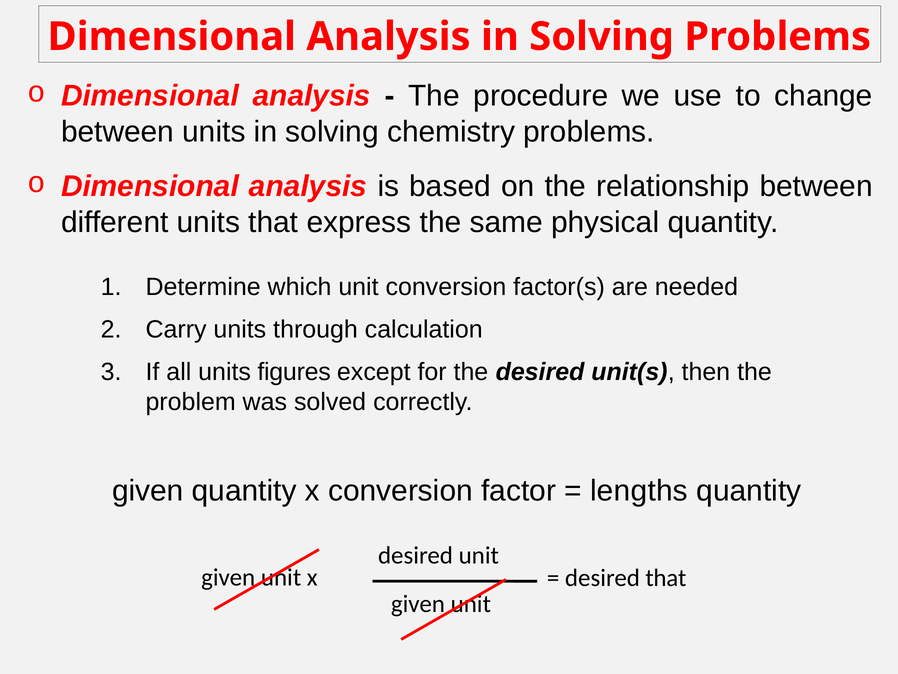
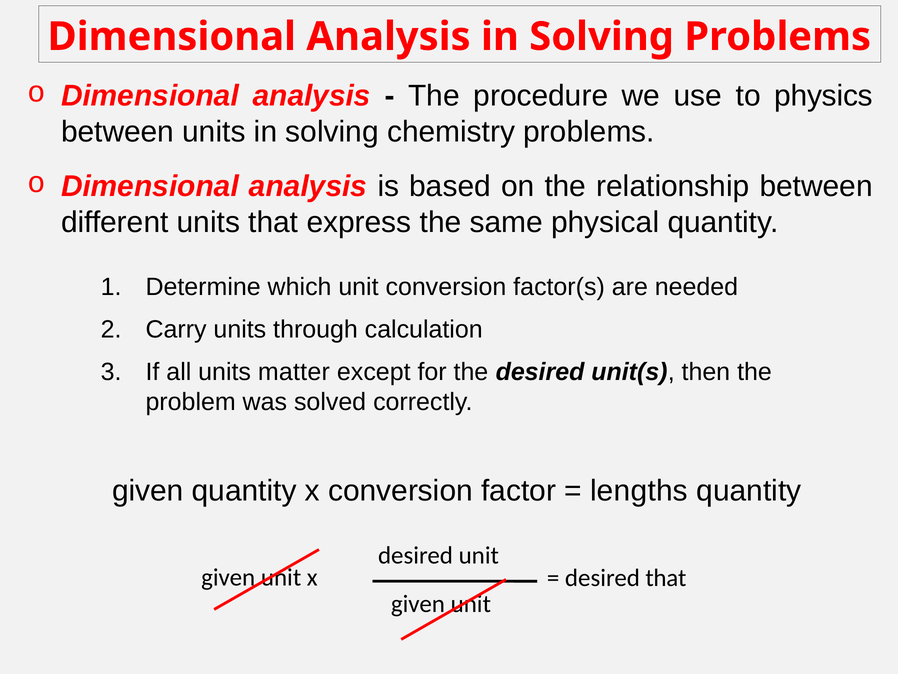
change: change -> physics (824, 96)
figures: figures -> matter (294, 372)
